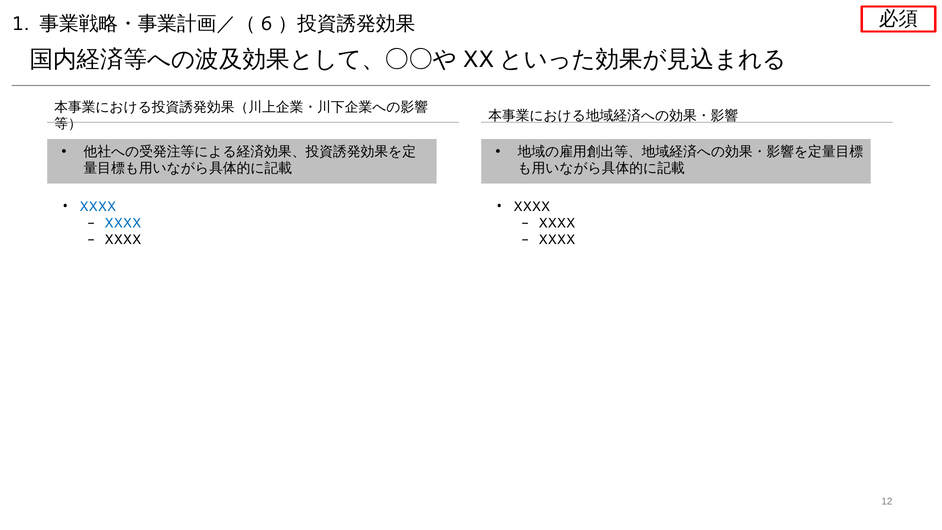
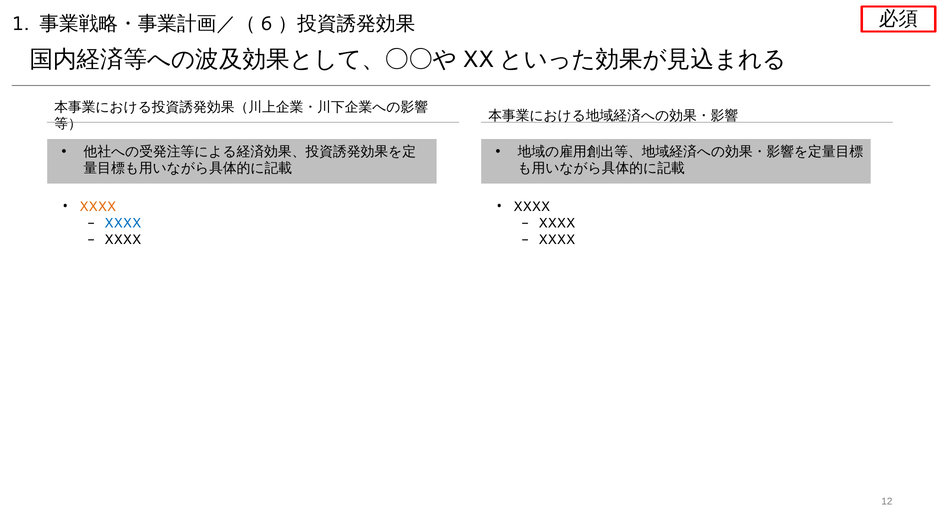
XXXX colour: blue -> orange (98, 206)
